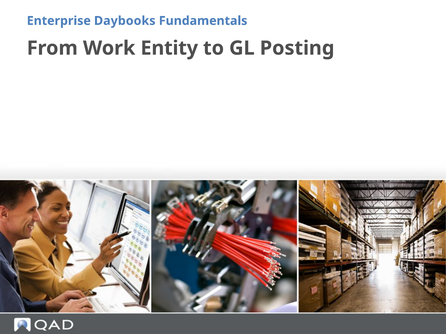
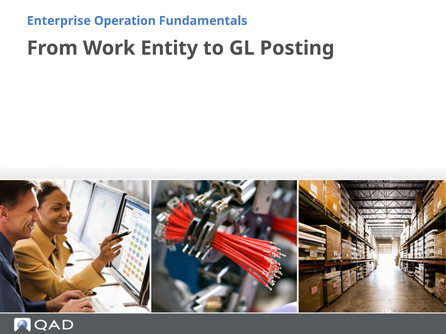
Daybooks: Daybooks -> Operation (125, 21)
